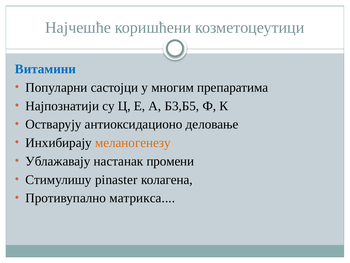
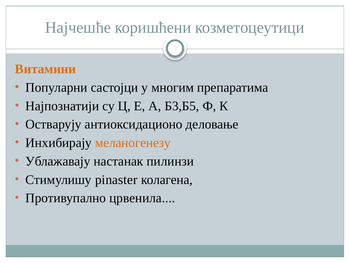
Витамини colour: blue -> orange (46, 69)
промени: промени -> пилинзи (170, 161)
матрикса: матрикса -> црвенила (142, 198)
